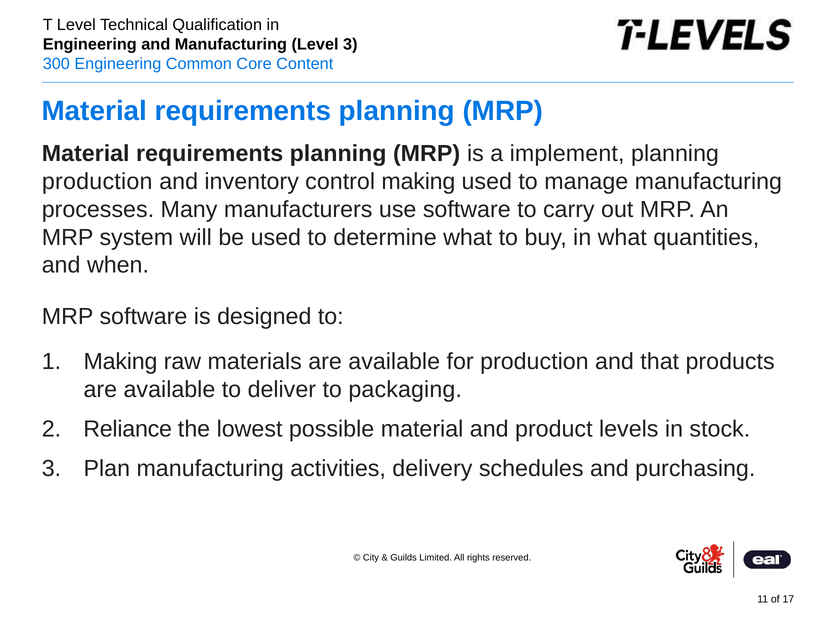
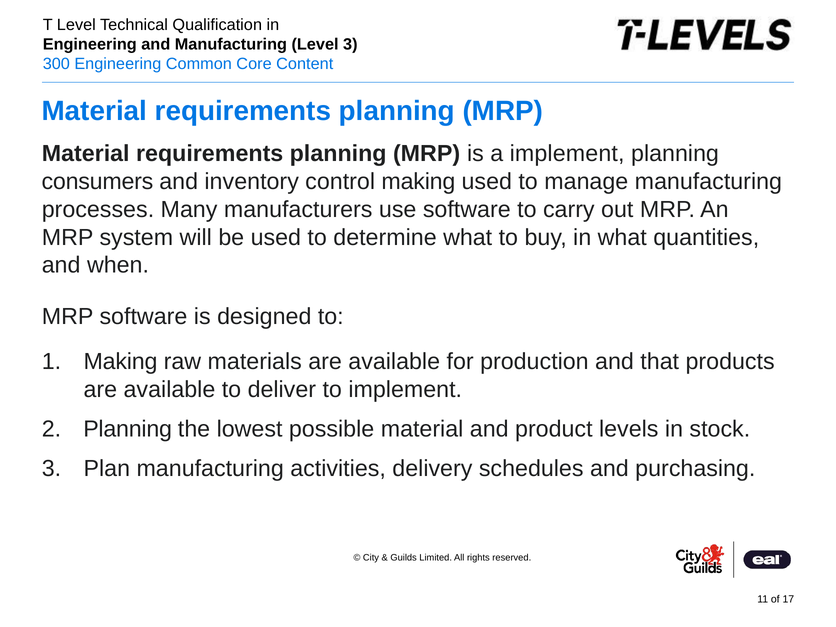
production: production -> consumers (97, 182)
to packaging: packaging -> implement (405, 390)
Reliance: Reliance -> Planning (128, 429)
